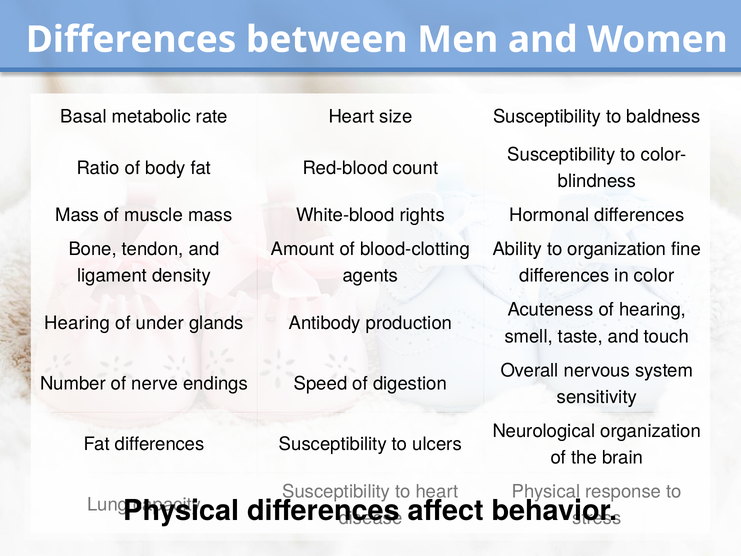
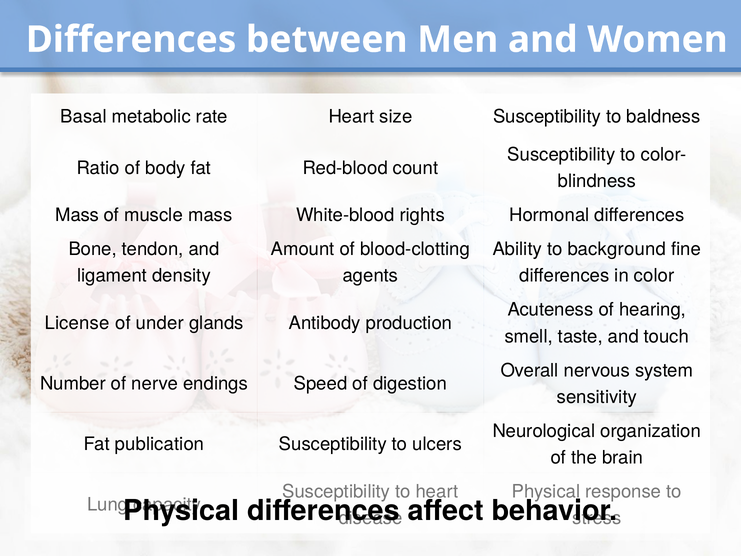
to organization: organization -> background (617, 249)
Hearing: Hearing -> License (77, 323)
Fat differences: differences -> publication (160, 444)
